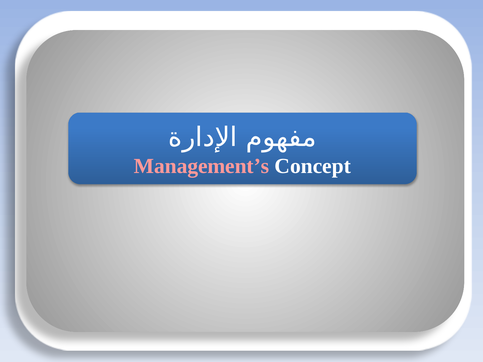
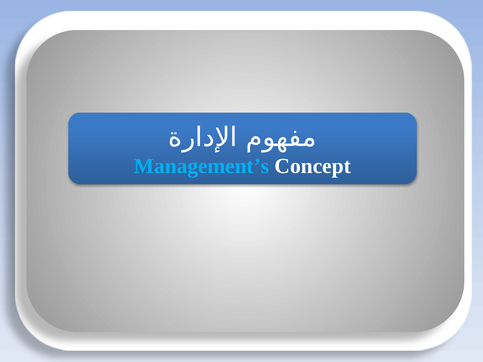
Management’s colour: pink -> light blue (202, 166)
